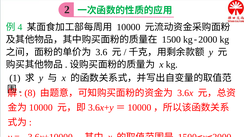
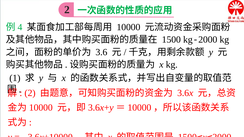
8: 8 -> 2 (30, 93)
